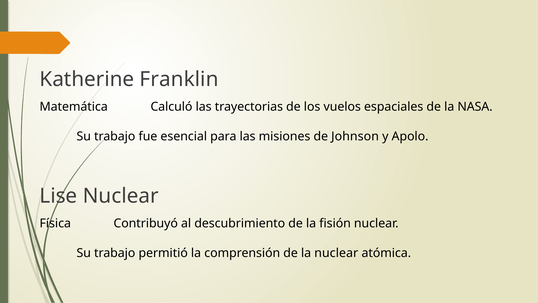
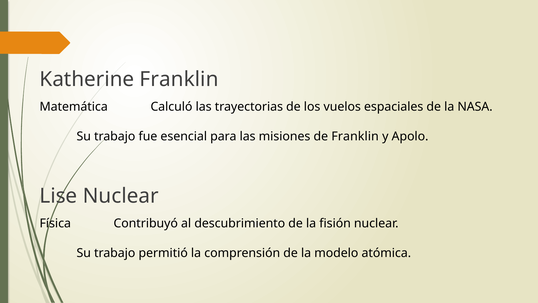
de Johnson: Johnson -> Franklin (355, 136)
la nuclear: nuclear -> modelo (336, 253)
